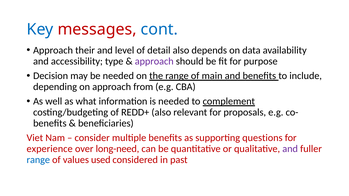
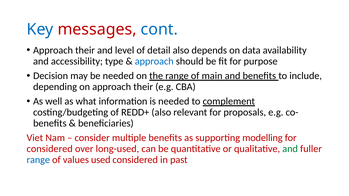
approach colour: purple -> blue (154, 61)
on approach from: from -> their (143, 87)
questions: questions -> modelling (262, 138)
experience: experience -> considered (50, 149)
long-need: long-need -> long-used (117, 149)
and colour: purple -> green (290, 149)
